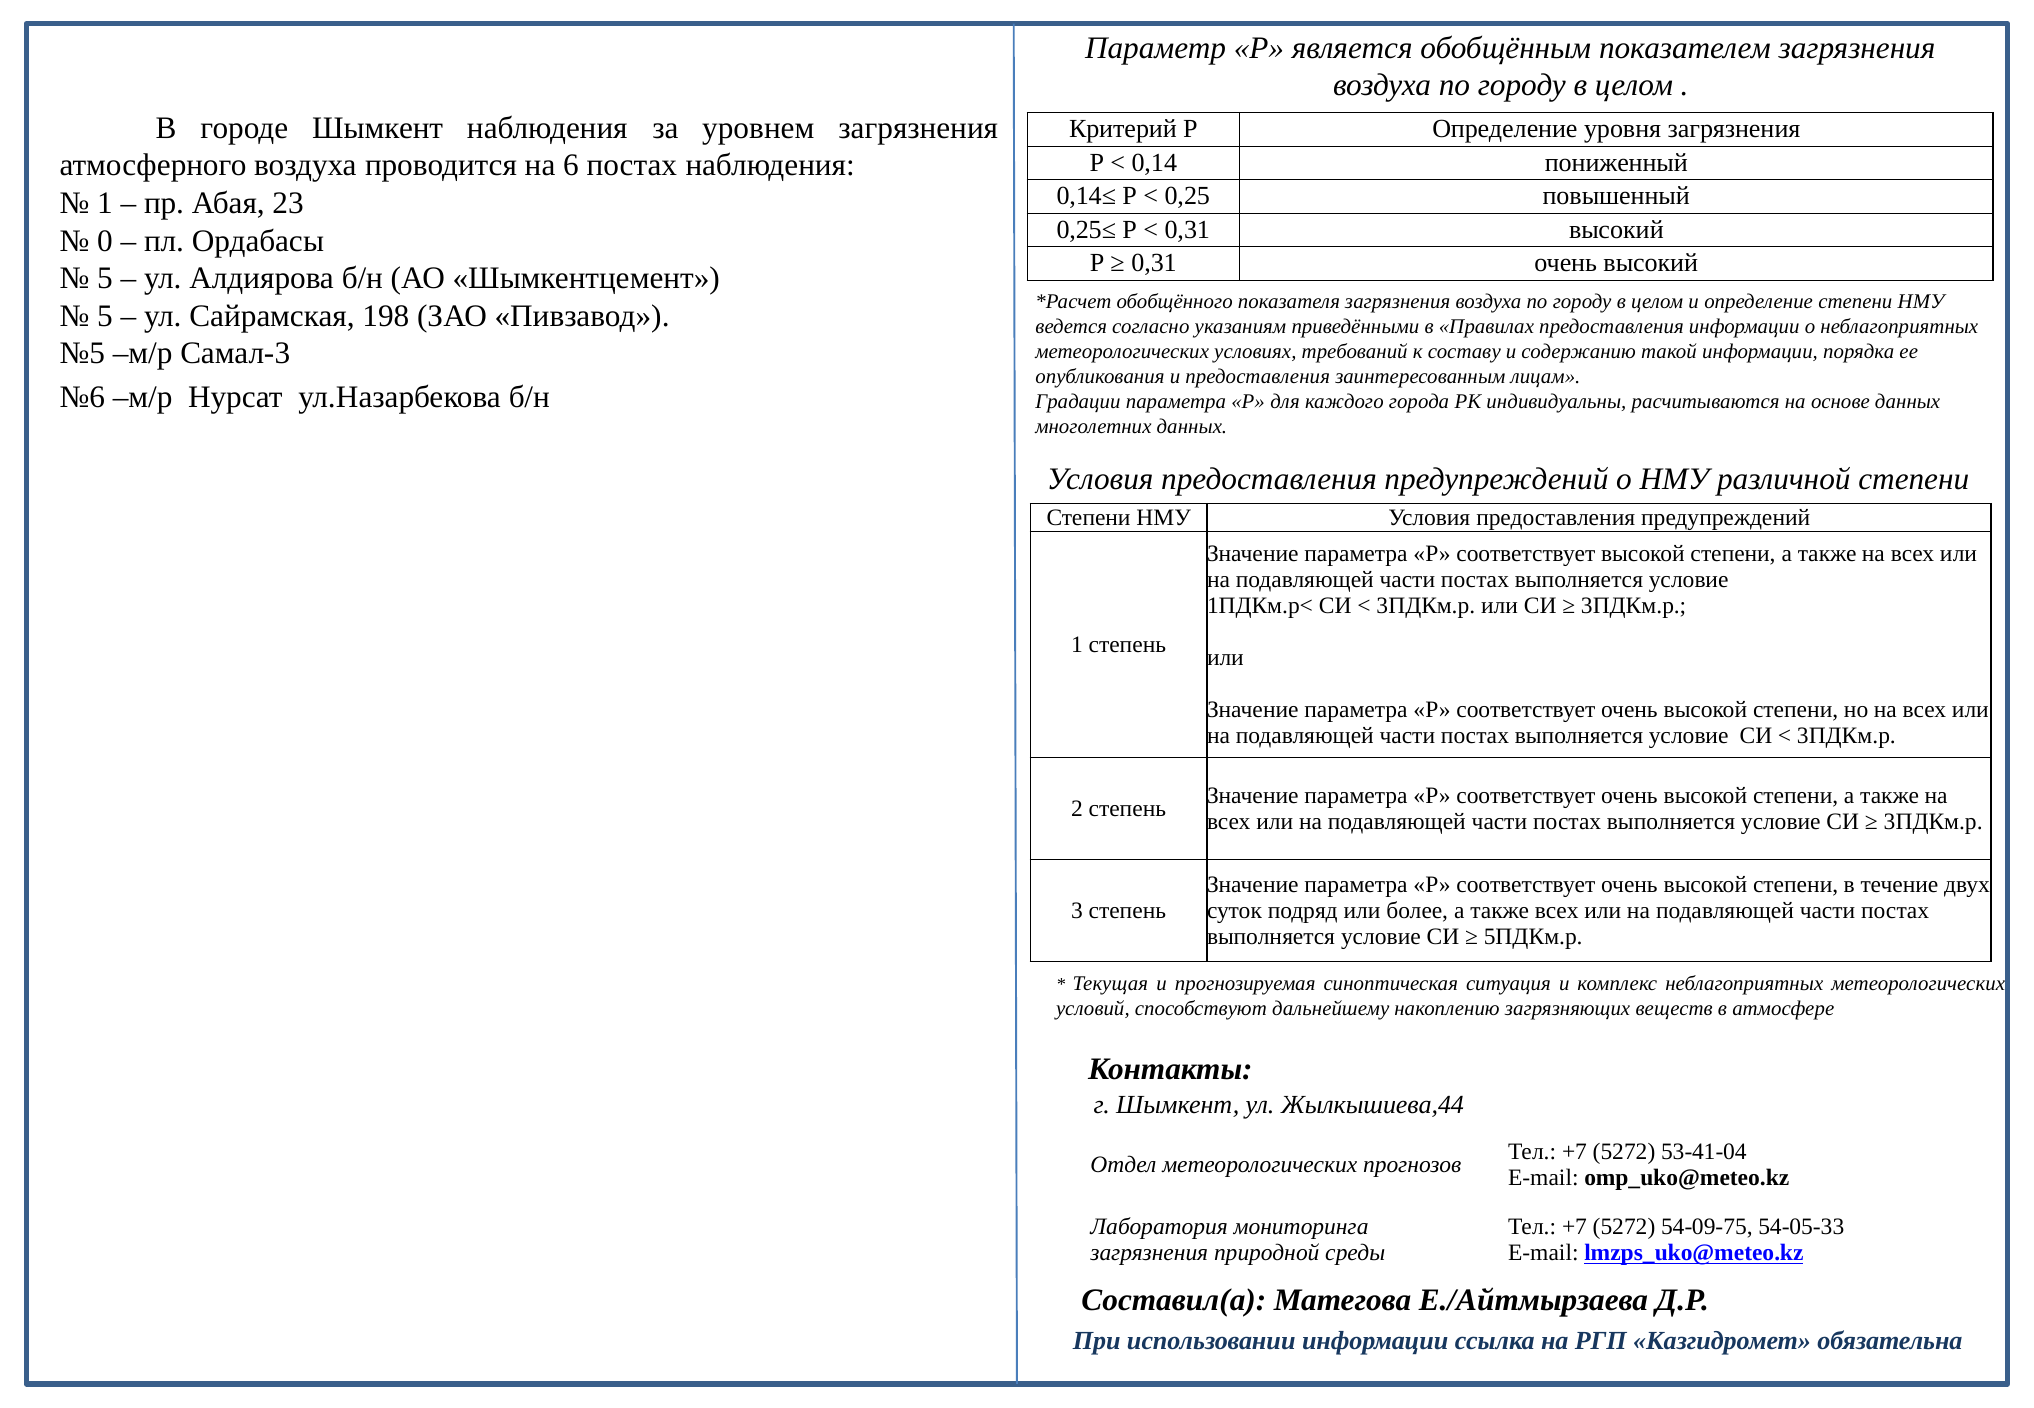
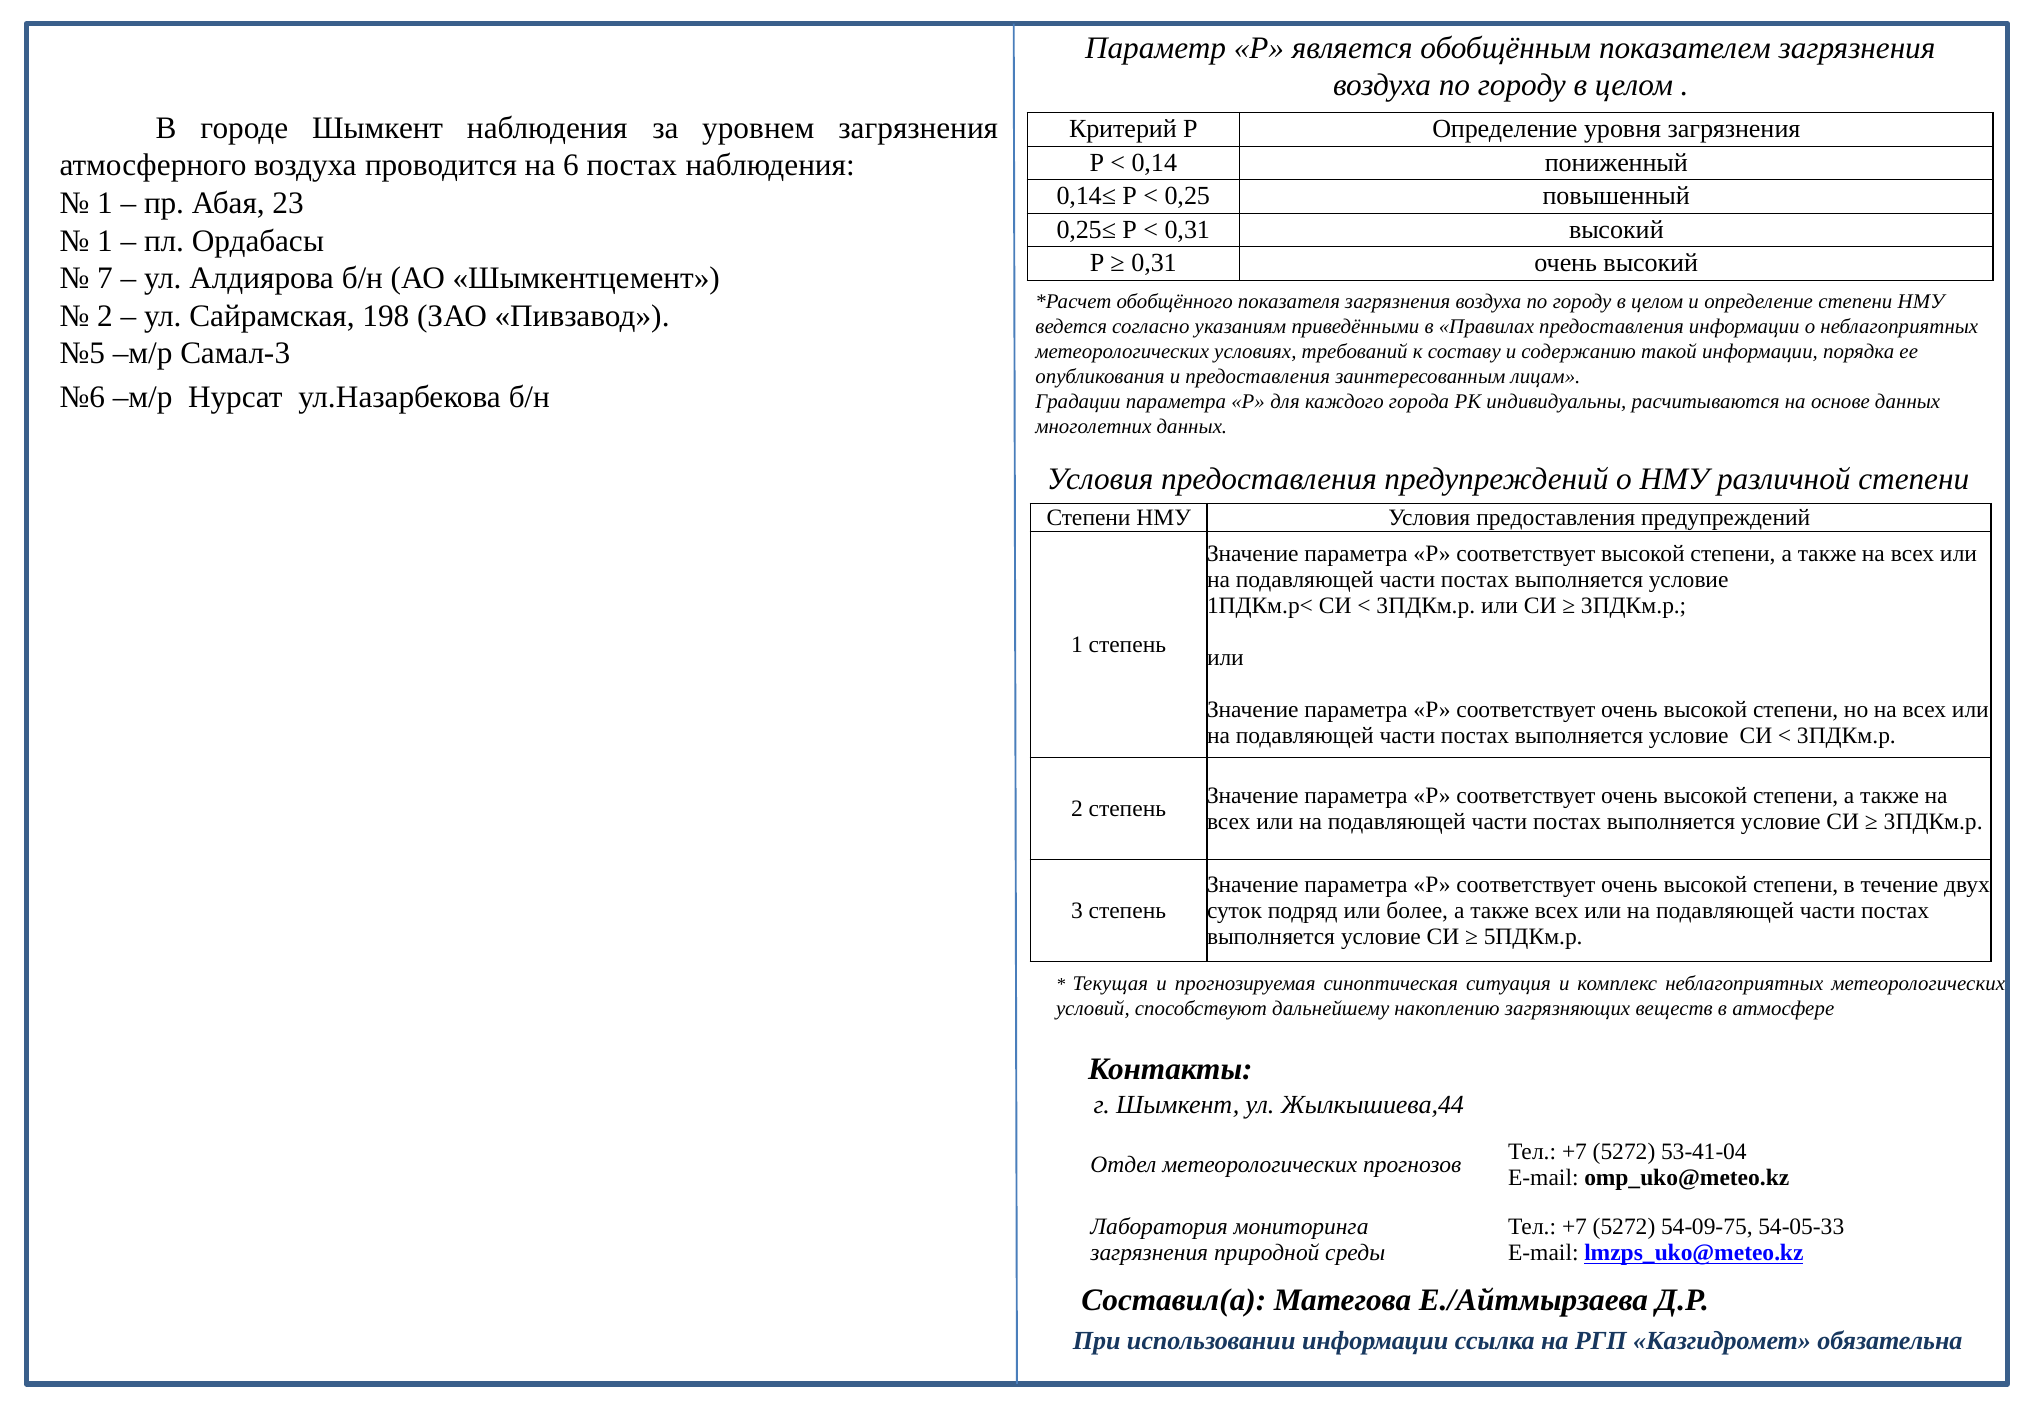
0: 0 -> 1 (105, 241)
5: 5 -> 7 (105, 278)
5: 5 -> 2 (105, 316)
